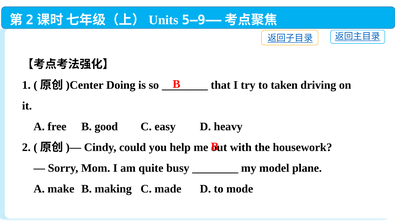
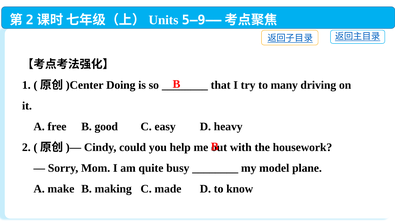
taken: taken -> many (284, 85)
mode: mode -> know (240, 189)
